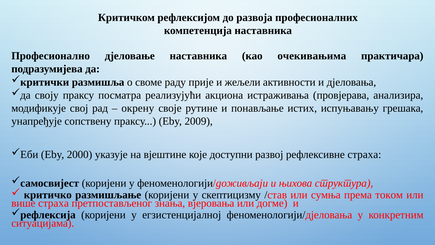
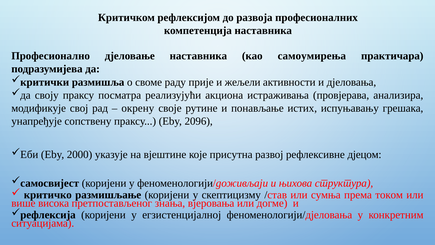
очекивањима: очекивањима -> самоумирења (312, 56)
2009: 2009 -> 2096 (199, 121)
доступни: доступни -> присутна (231, 154)
рефлексивне страха: страха -> дјецом (365, 154)
више страха: страха -> висока (54, 203)
